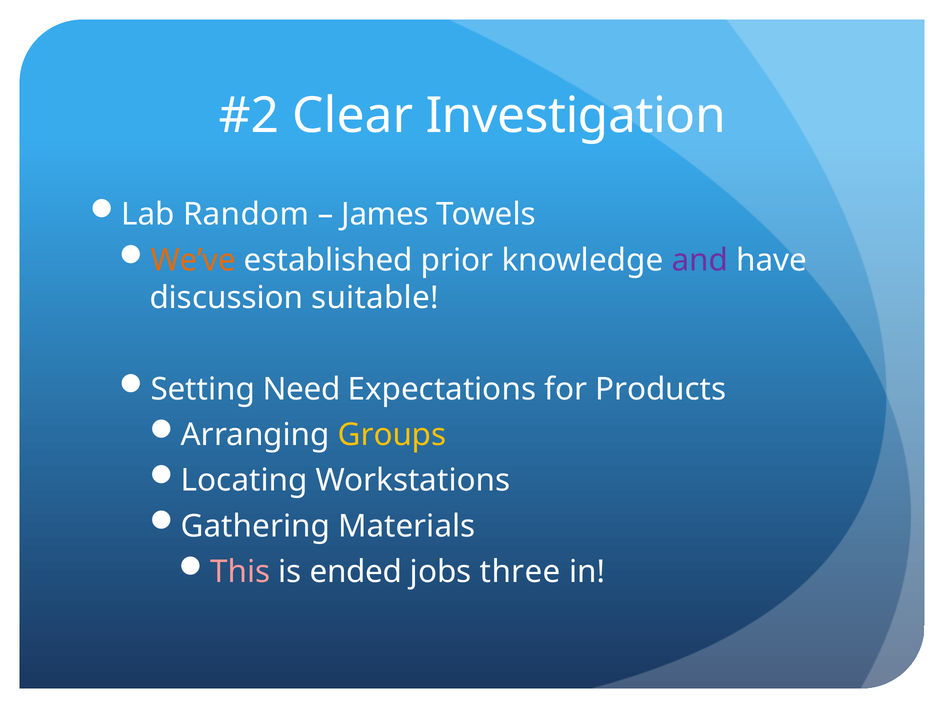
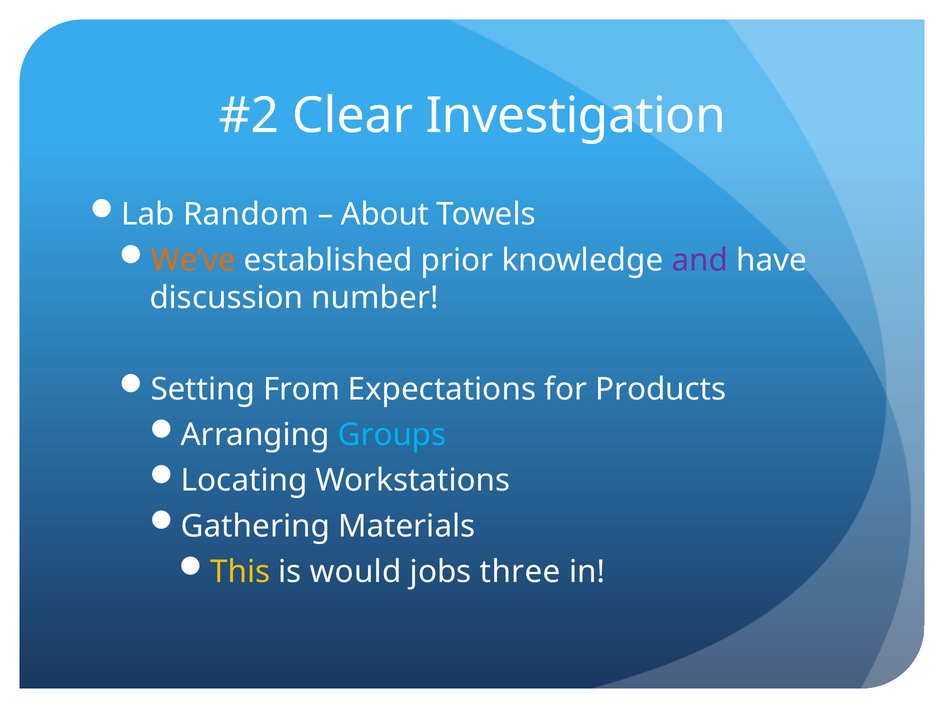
James: James -> About (385, 215)
suitable: suitable -> number (375, 298)
Need: Need -> From (302, 389)
Groups colour: yellow -> light blue (392, 435)
This colour: pink -> yellow (240, 572)
ended: ended -> would (356, 572)
